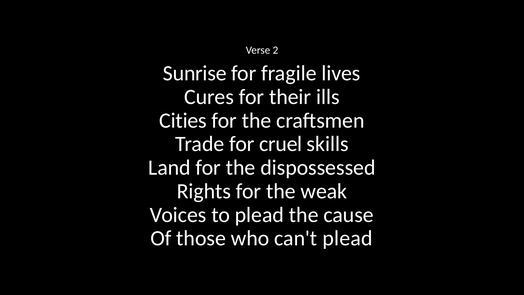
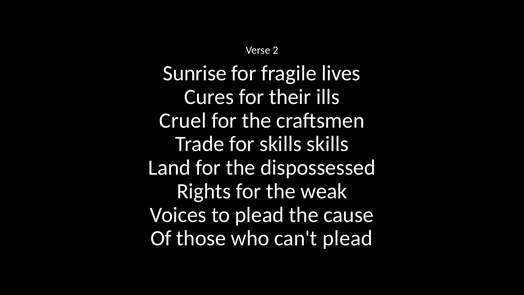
Cities: Cities -> Cruel (183, 120)
for cruel: cruel -> skills (281, 144)
